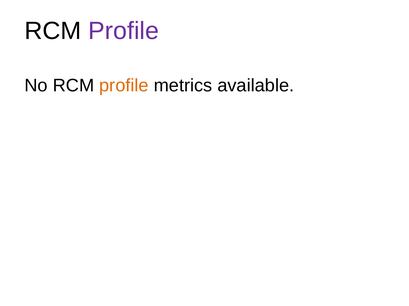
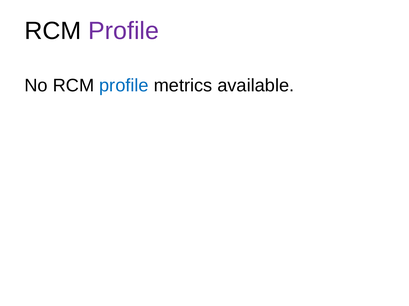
profile colour: orange -> blue (124, 86)
